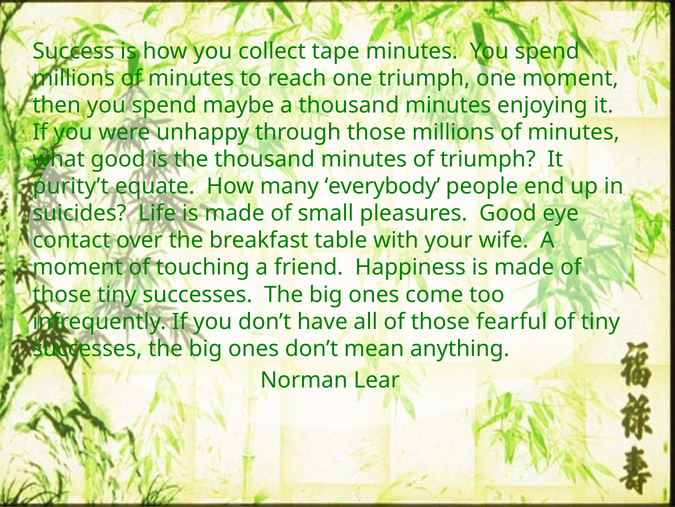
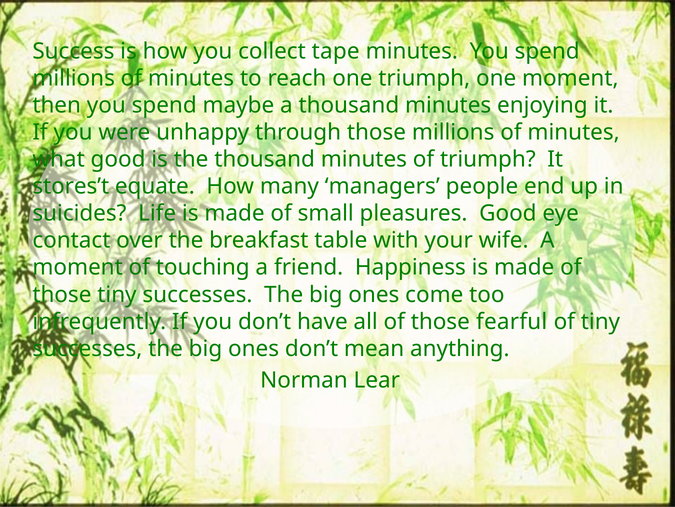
purity’t: purity’t -> stores’t (71, 186)
everybody: everybody -> managers (382, 186)
